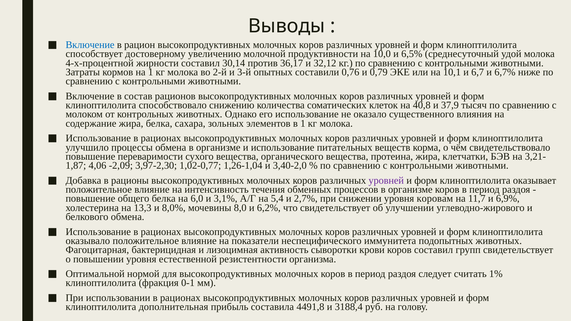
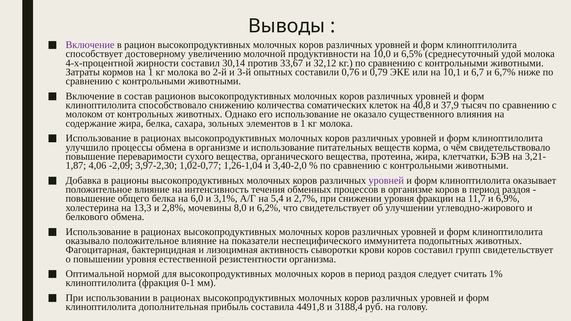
Включение colour: blue -> purple (90, 45)
36,17: 36,17 -> 33,67 (292, 63)
коровам: коровам -> фракции (435, 199)
8,0%: 8,0% -> 2,8% (174, 208)
